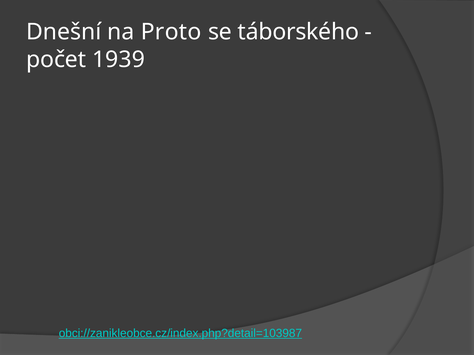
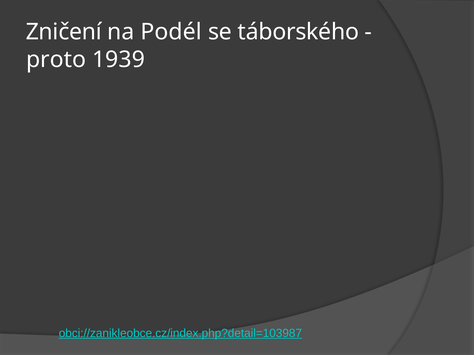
Dnešní: Dnešní -> Zničení (64, 32)
Proto: Proto -> Podél (171, 32)
počet: počet -> proto (56, 60)
